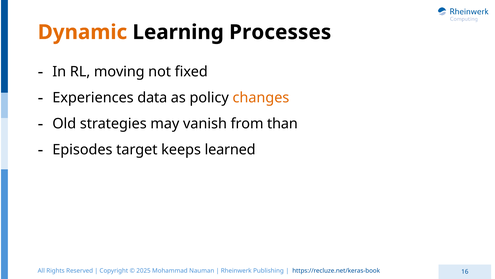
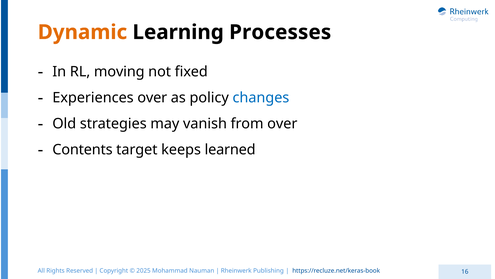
Experiences data: data -> over (152, 97)
changes colour: orange -> blue (261, 97)
from than: than -> over (282, 123)
Episodes: Episodes -> Contents (82, 149)
